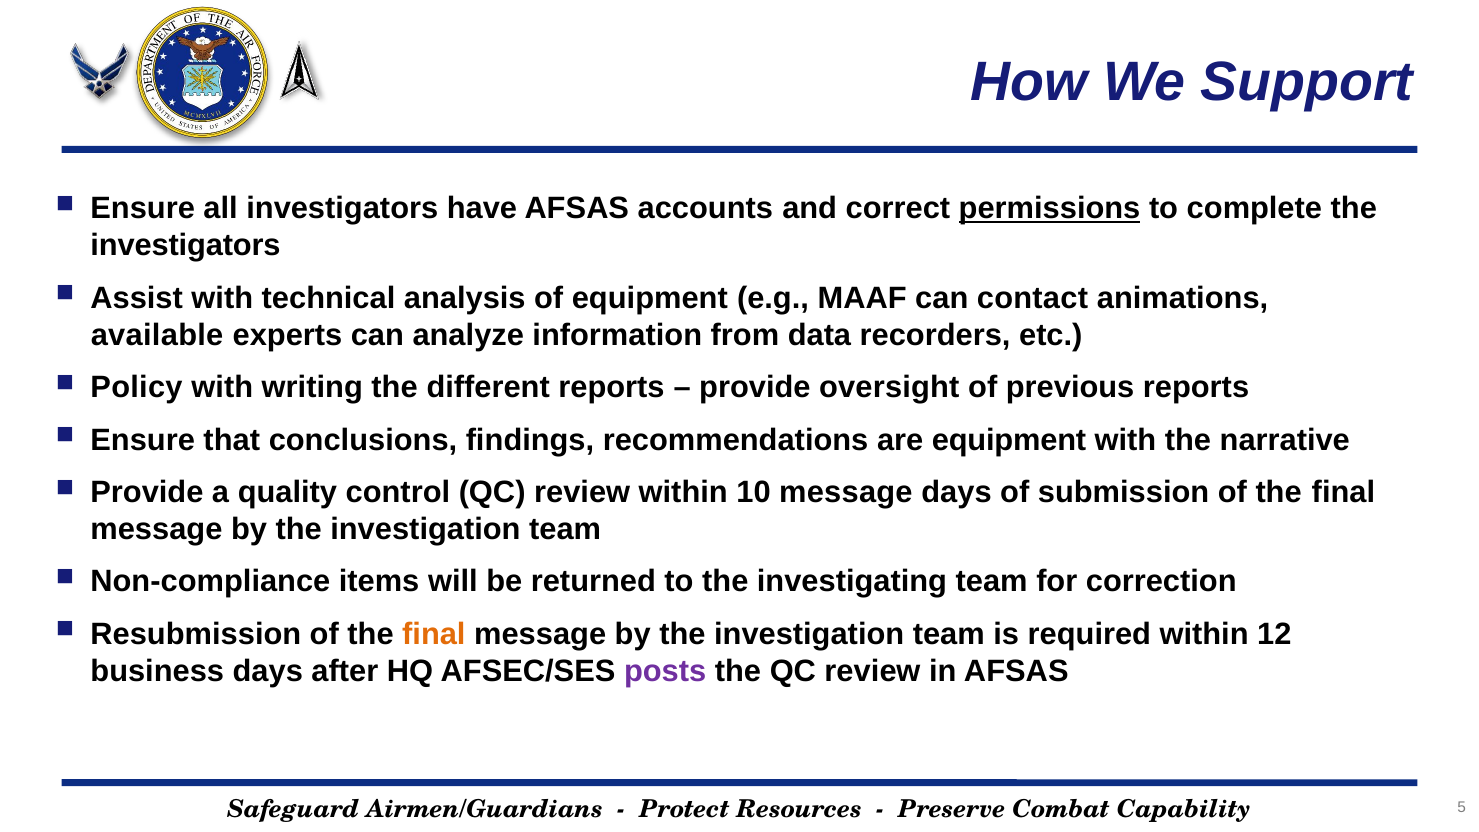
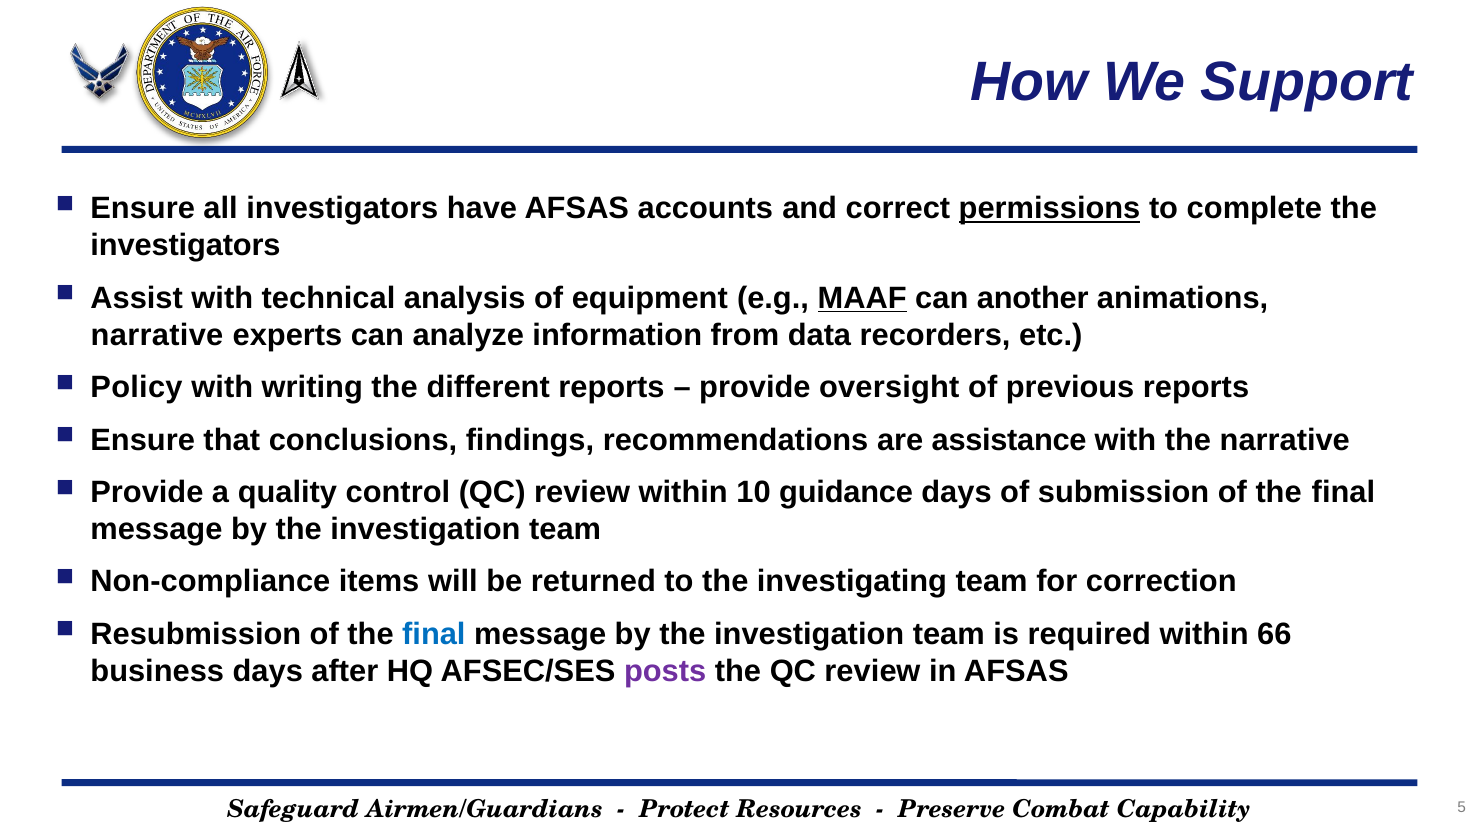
MAAF underline: none -> present (862, 298)
contact: contact -> another (1033, 298)
available: available -> narrative (157, 335)
are equipment: equipment -> assistance (1009, 440)
10 message: message -> guidance (846, 492)
final colour: orange -> blue (434, 634)
12: 12 -> 66 (1274, 634)
